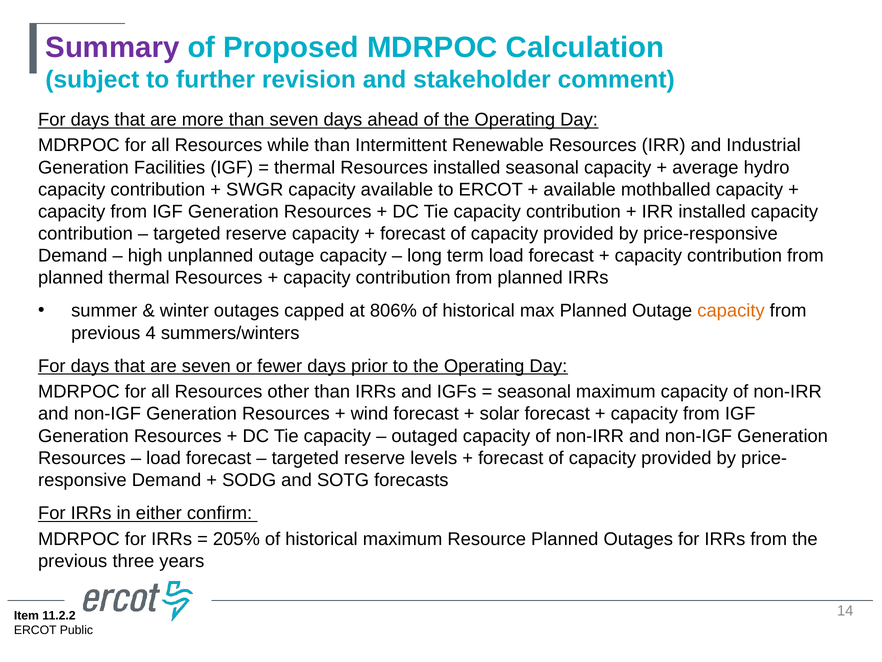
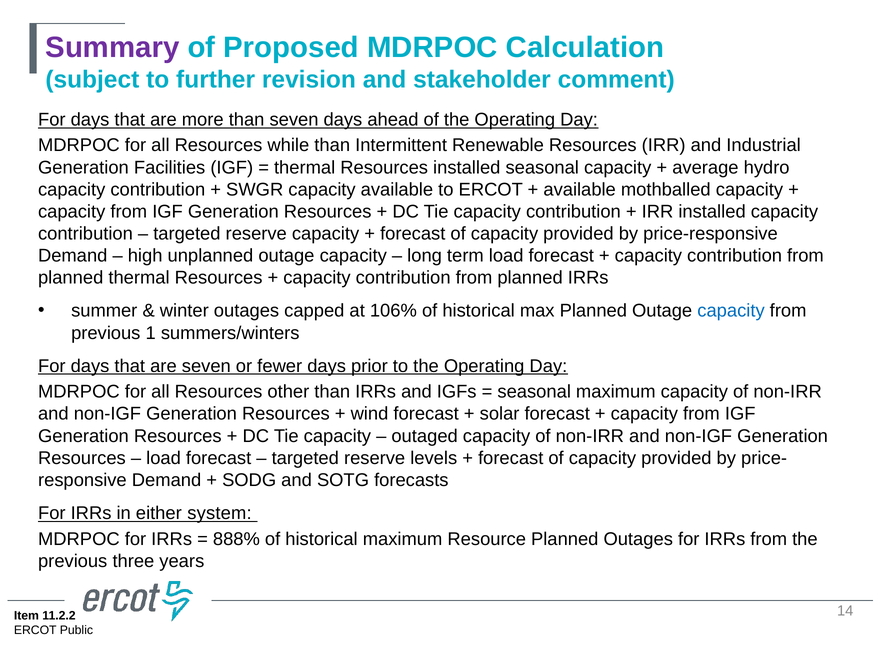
806%: 806% -> 106% (393, 311)
capacity colour: orange -> blue (731, 311)
4: 4 -> 1 (151, 333)
confirm: confirm -> system (219, 513)
205%: 205% -> 888% (236, 539)
